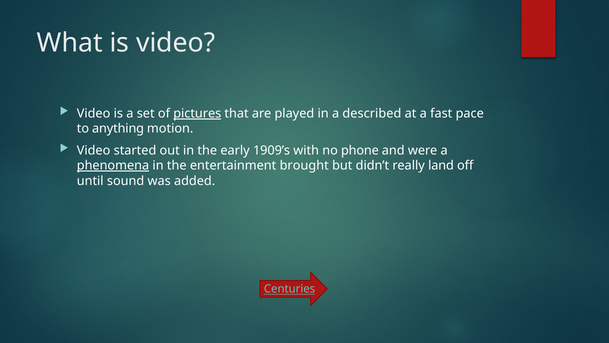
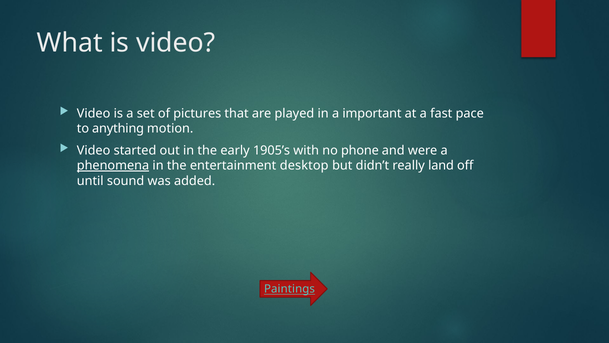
pictures underline: present -> none (197, 113)
described: described -> important (372, 113)
1909’s: 1909’s -> 1905’s (272, 150)
brought: brought -> desktop (304, 165)
Centuries: Centuries -> Paintings (289, 289)
